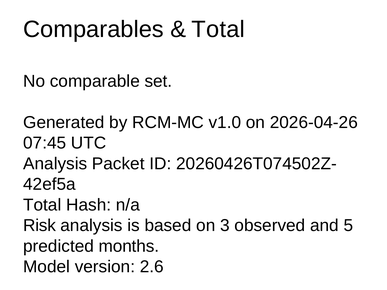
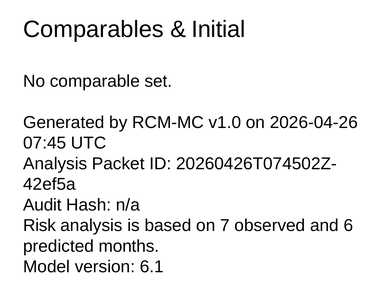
Total: Total -> Initial (218, 29)
Total: Total -> Audit (42, 205)
3: 3 -> 7 (225, 226)
5: 5 -> 6 (348, 226)
2.6: 2.6 -> 6.1 (152, 267)
